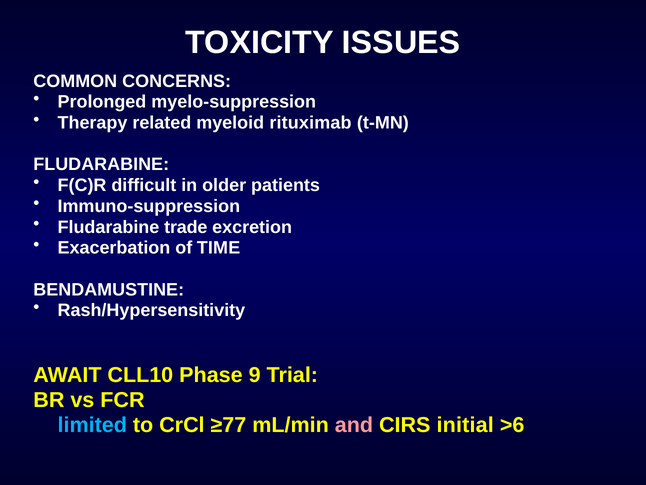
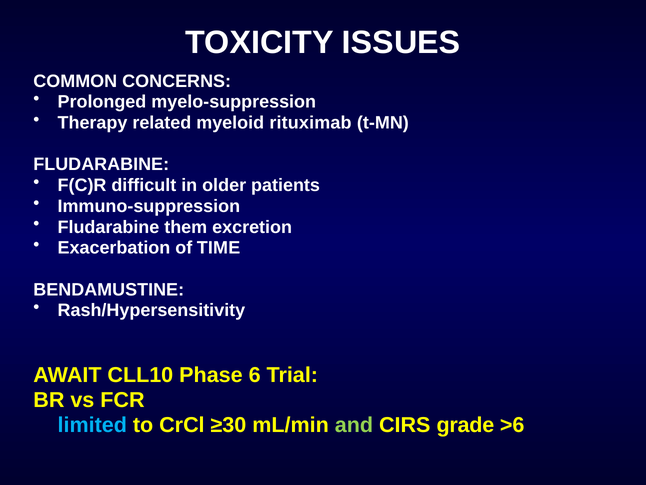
trade: trade -> them (186, 227)
9: 9 -> 6 (255, 375)
≥77: ≥77 -> ≥30 (228, 425)
and colour: pink -> light green (354, 425)
initial: initial -> grade (465, 425)
